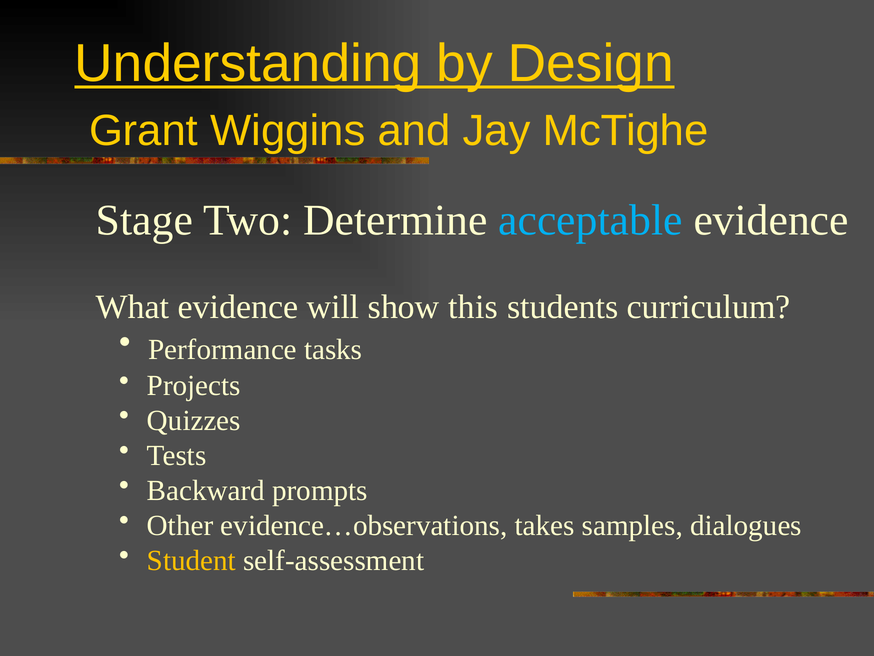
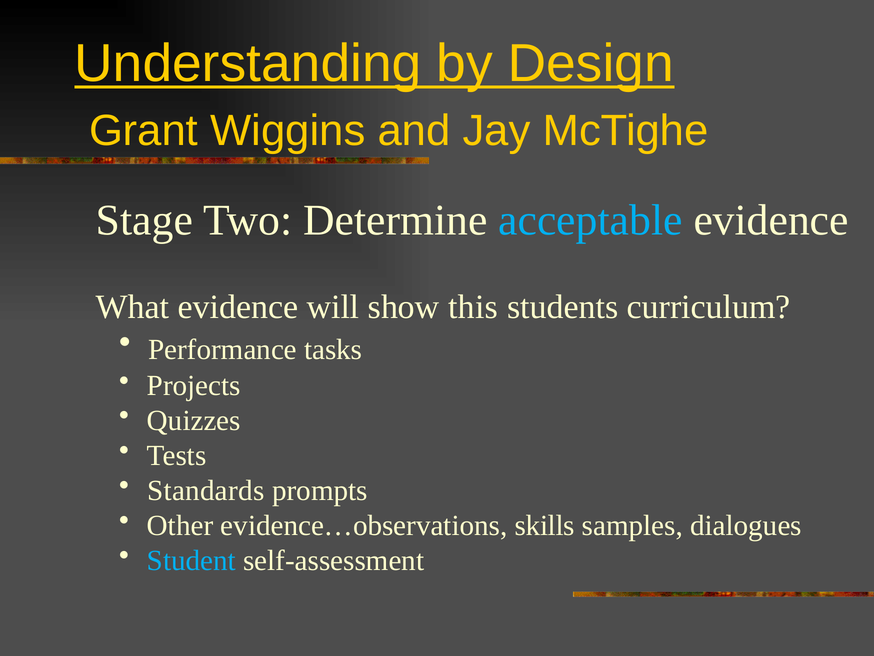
Backward: Backward -> Standards (206, 490)
takes: takes -> skills (545, 525)
Student colour: yellow -> light blue (191, 560)
